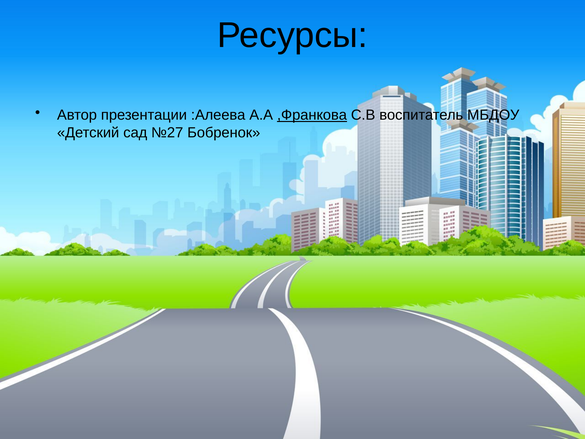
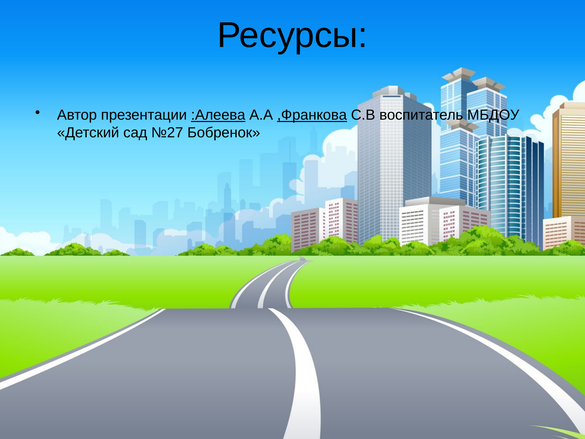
:Алеева underline: none -> present (218, 115)
